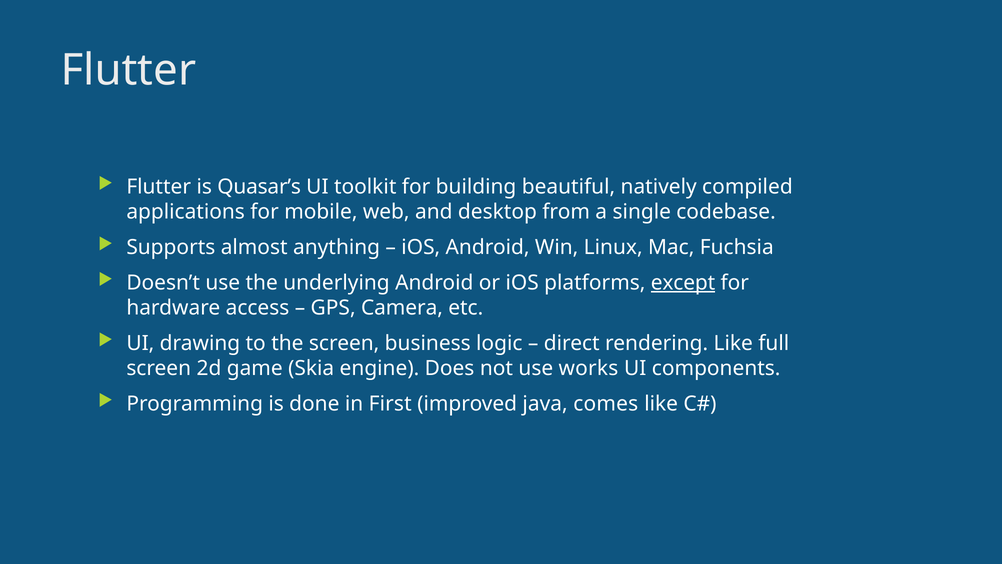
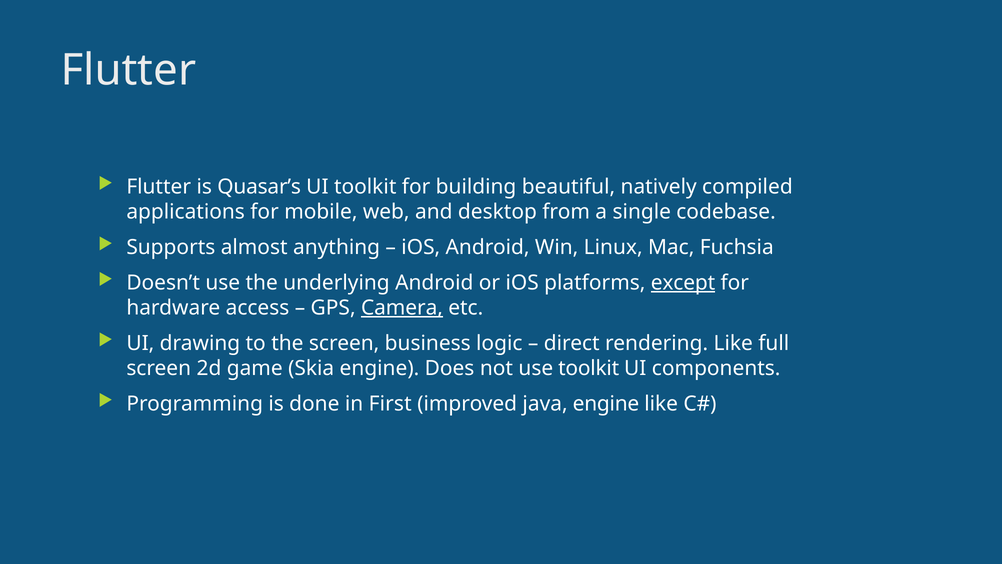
Camera underline: none -> present (402, 308)
use works: works -> toolkit (589, 368)
java comes: comes -> engine (606, 404)
